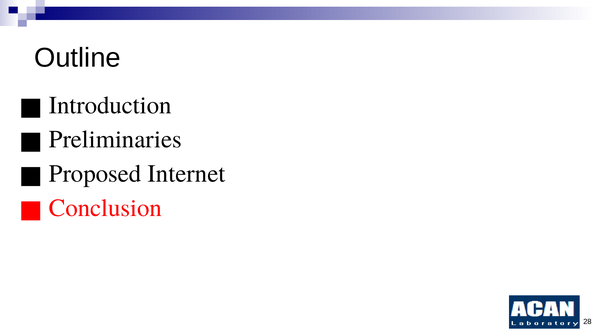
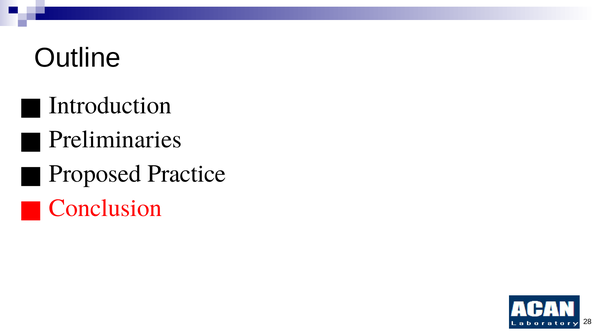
Internet: Internet -> Practice (187, 174)
